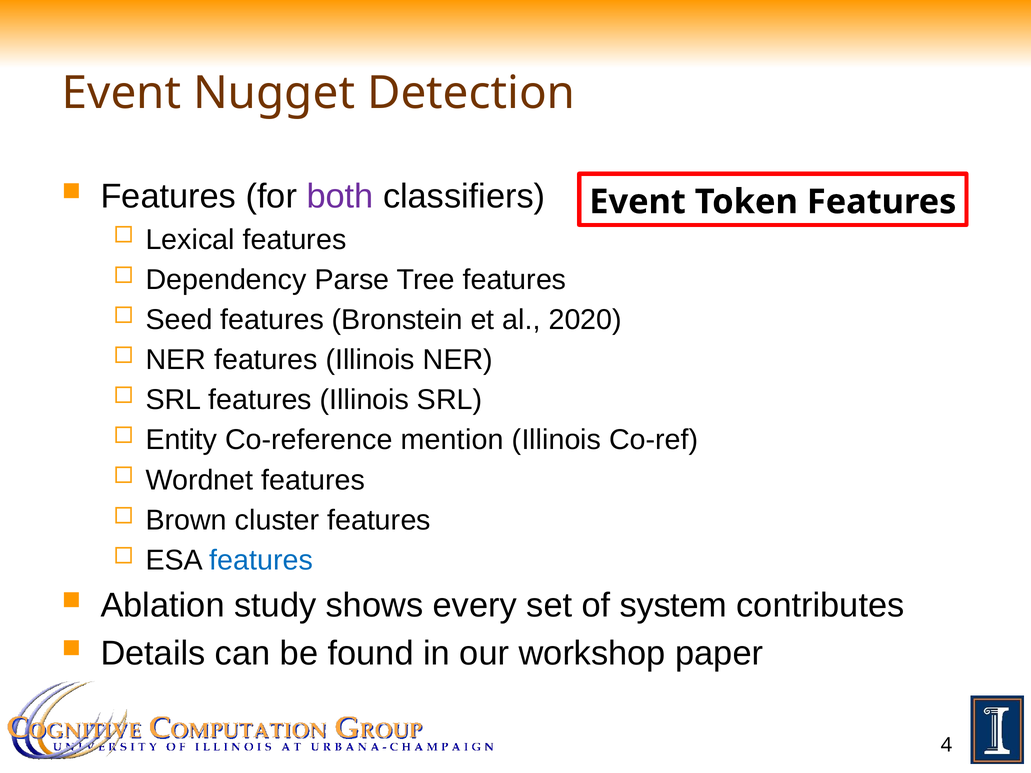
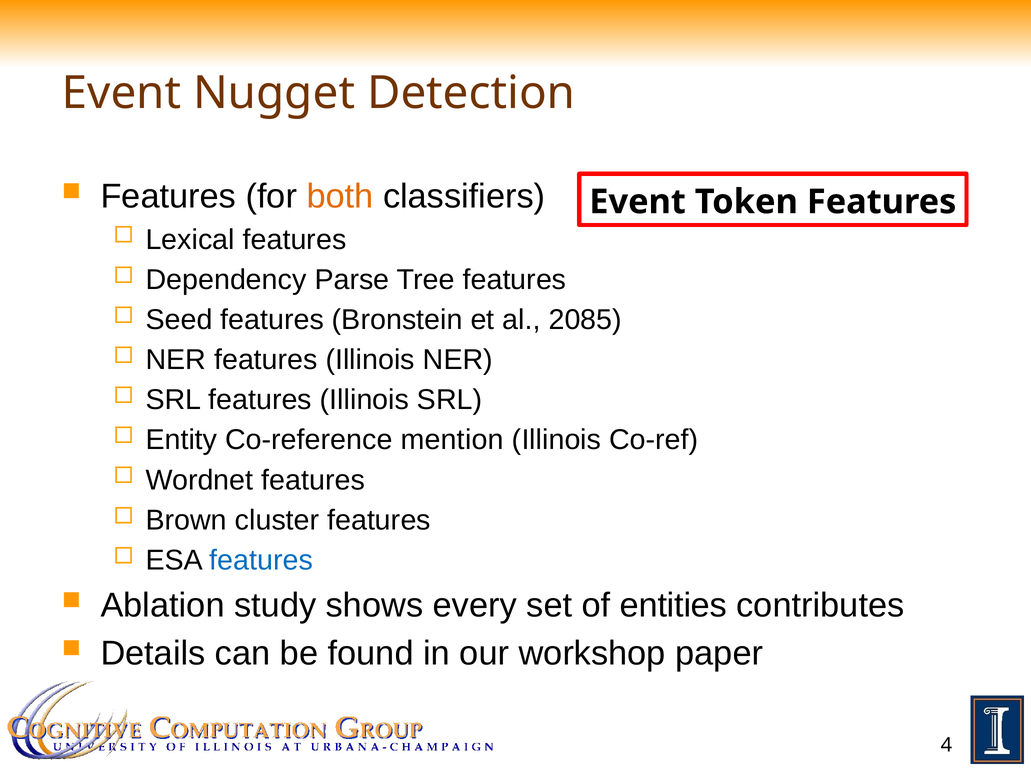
both colour: purple -> orange (340, 197)
2020: 2020 -> 2085 (585, 320)
system: system -> entities (673, 606)
